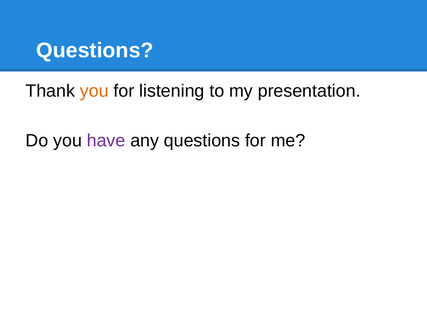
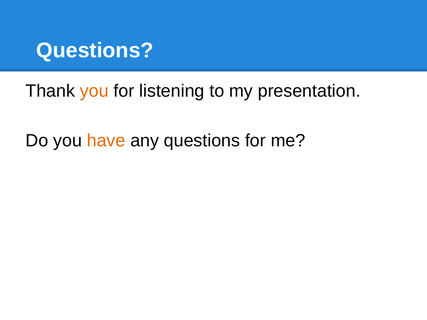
have colour: purple -> orange (106, 141)
